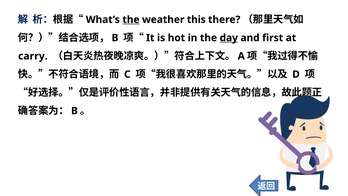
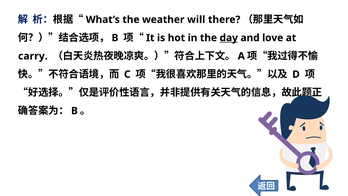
the underline: present -> none (131, 20)
this: this -> will (196, 20)
first: first -> love (273, 38)
